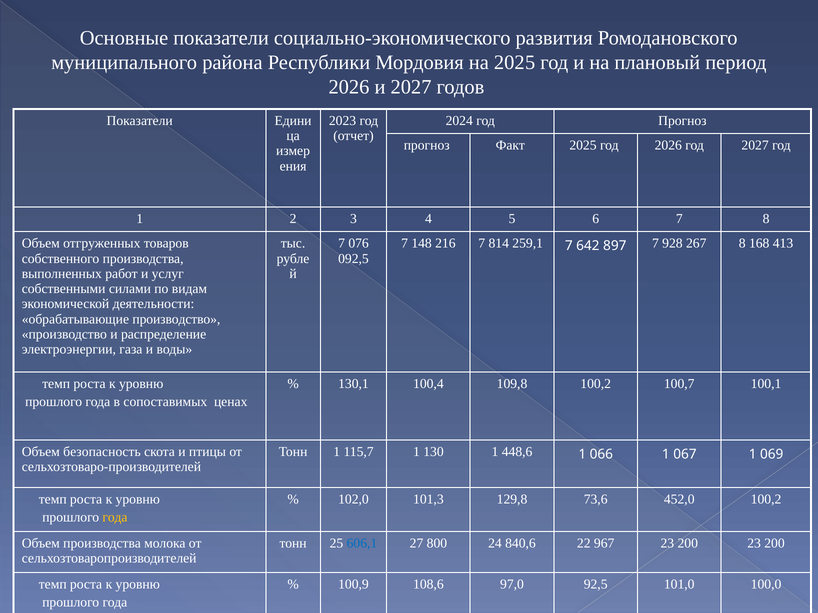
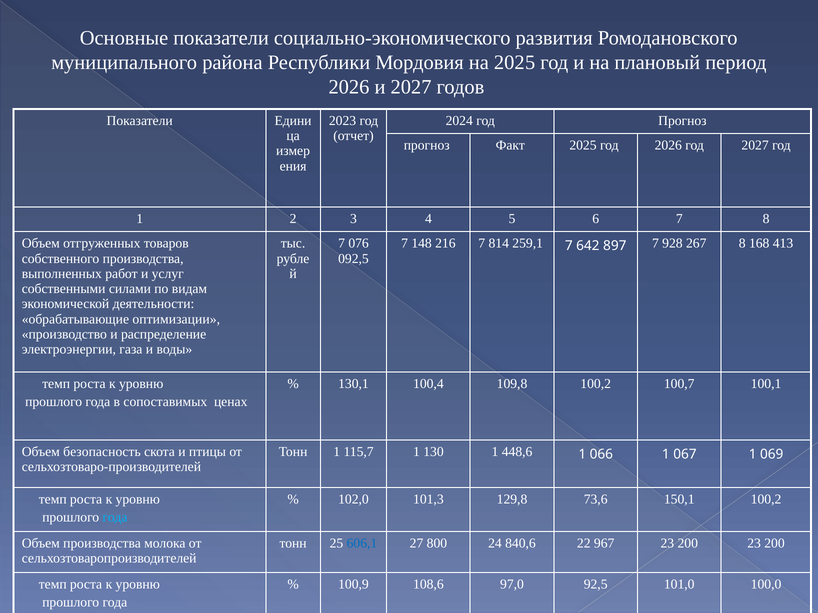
обрабатывающие производство: производство -> оптимизации (176, 319)
452,0: 452,0 -> 150,1 (679, 500)
года colour: yellow -> light blue (115, 518)
